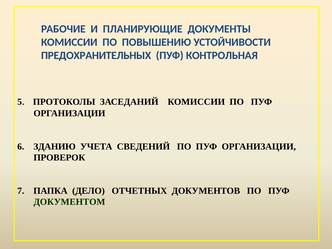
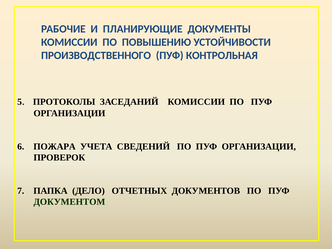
ПРЕДОХРАНИТЕЛЬНЫХ: ПРЕДОХРАНИТЕЛЬНЫХ -> ПРОИЗВОДСТВЕННОГО (96, 56)
ЗДАНИЮ: ЗДАНИЮ -> ПОЖАРА (55, 147)
